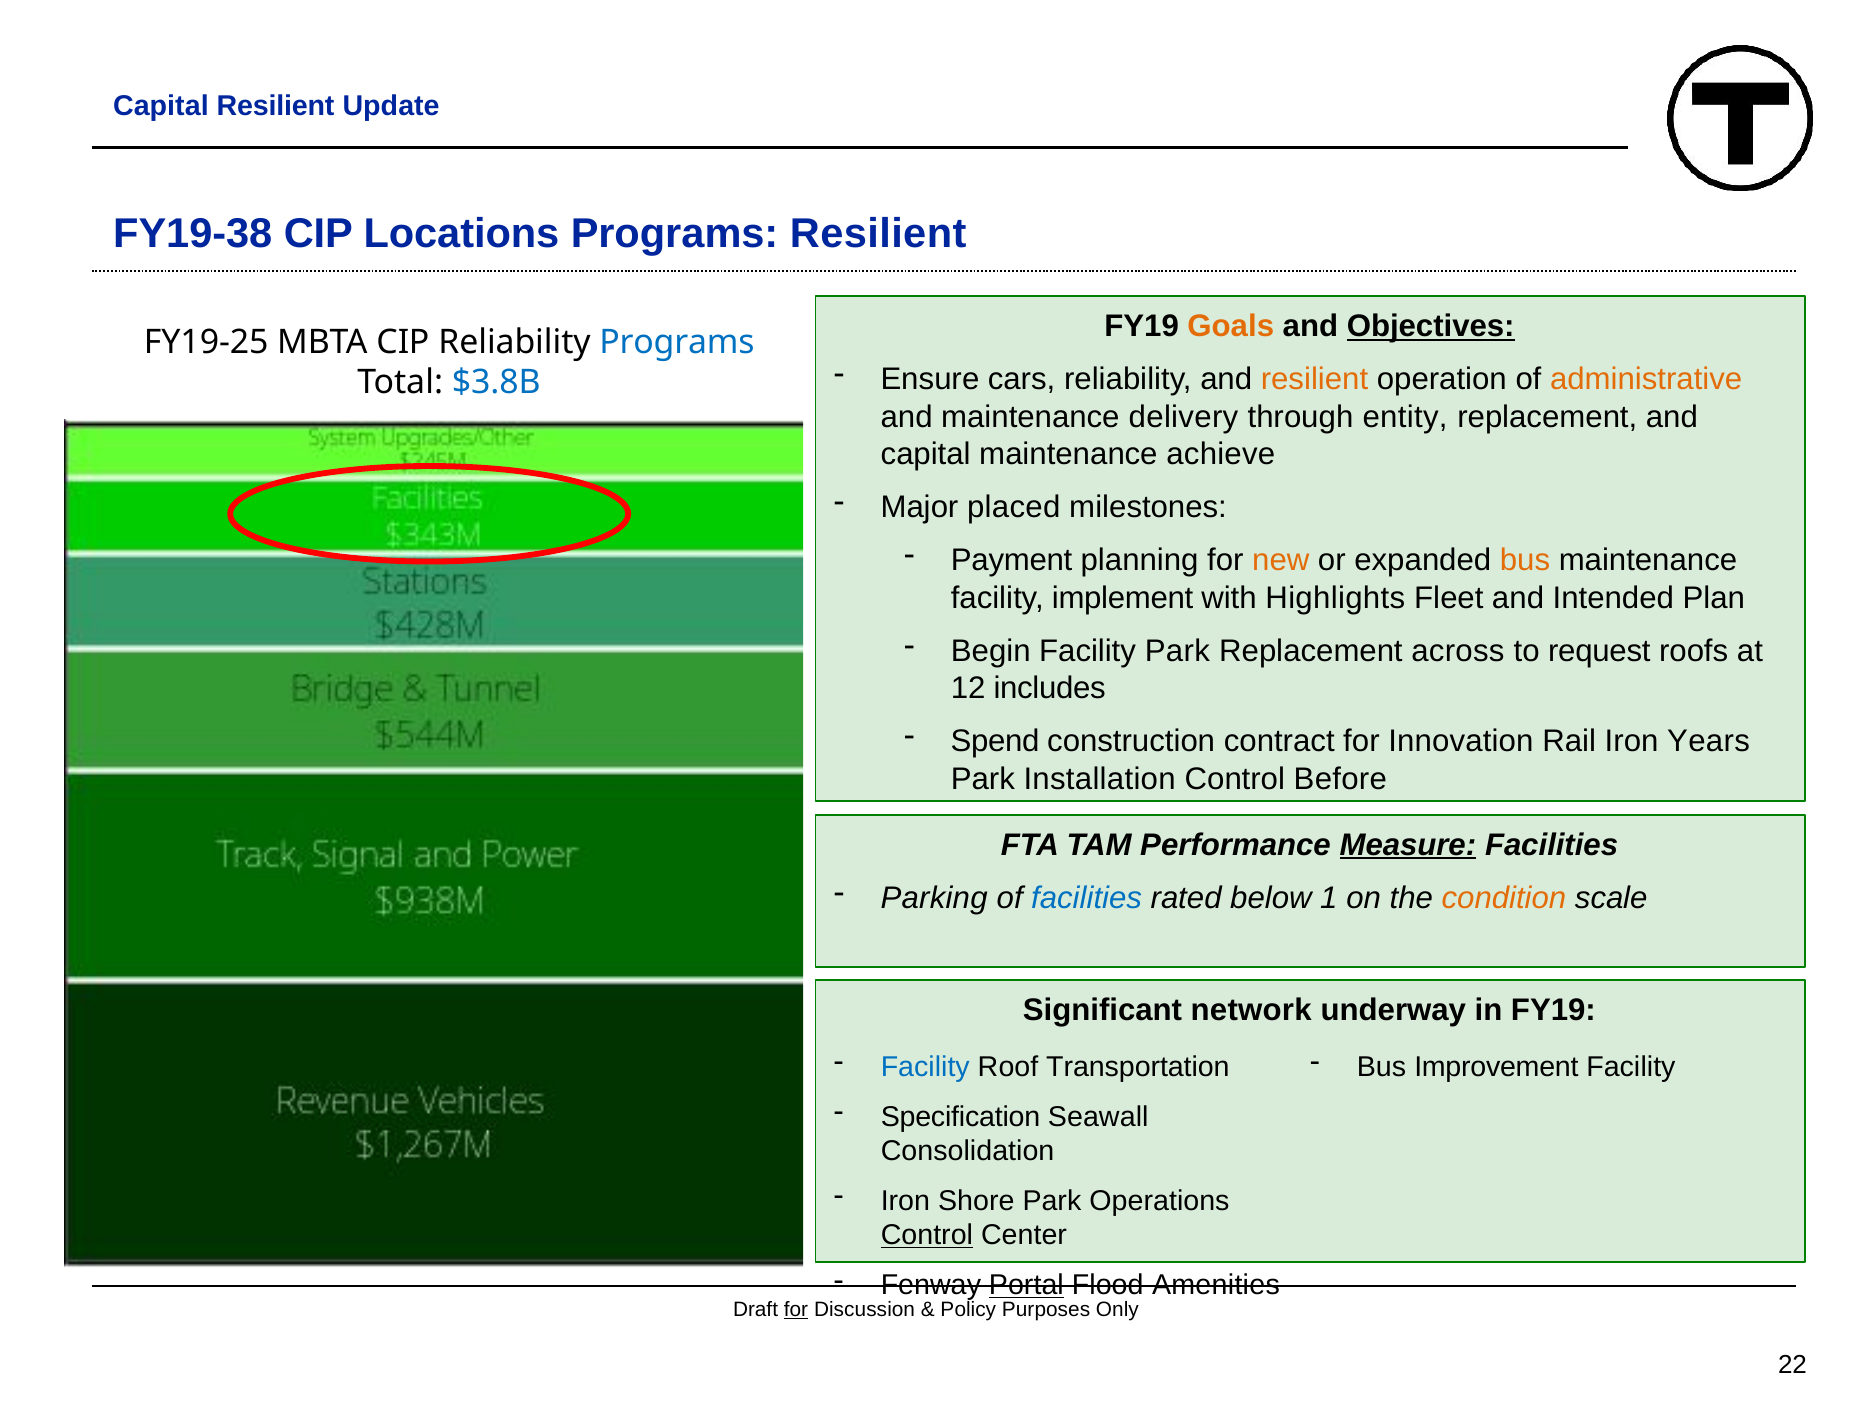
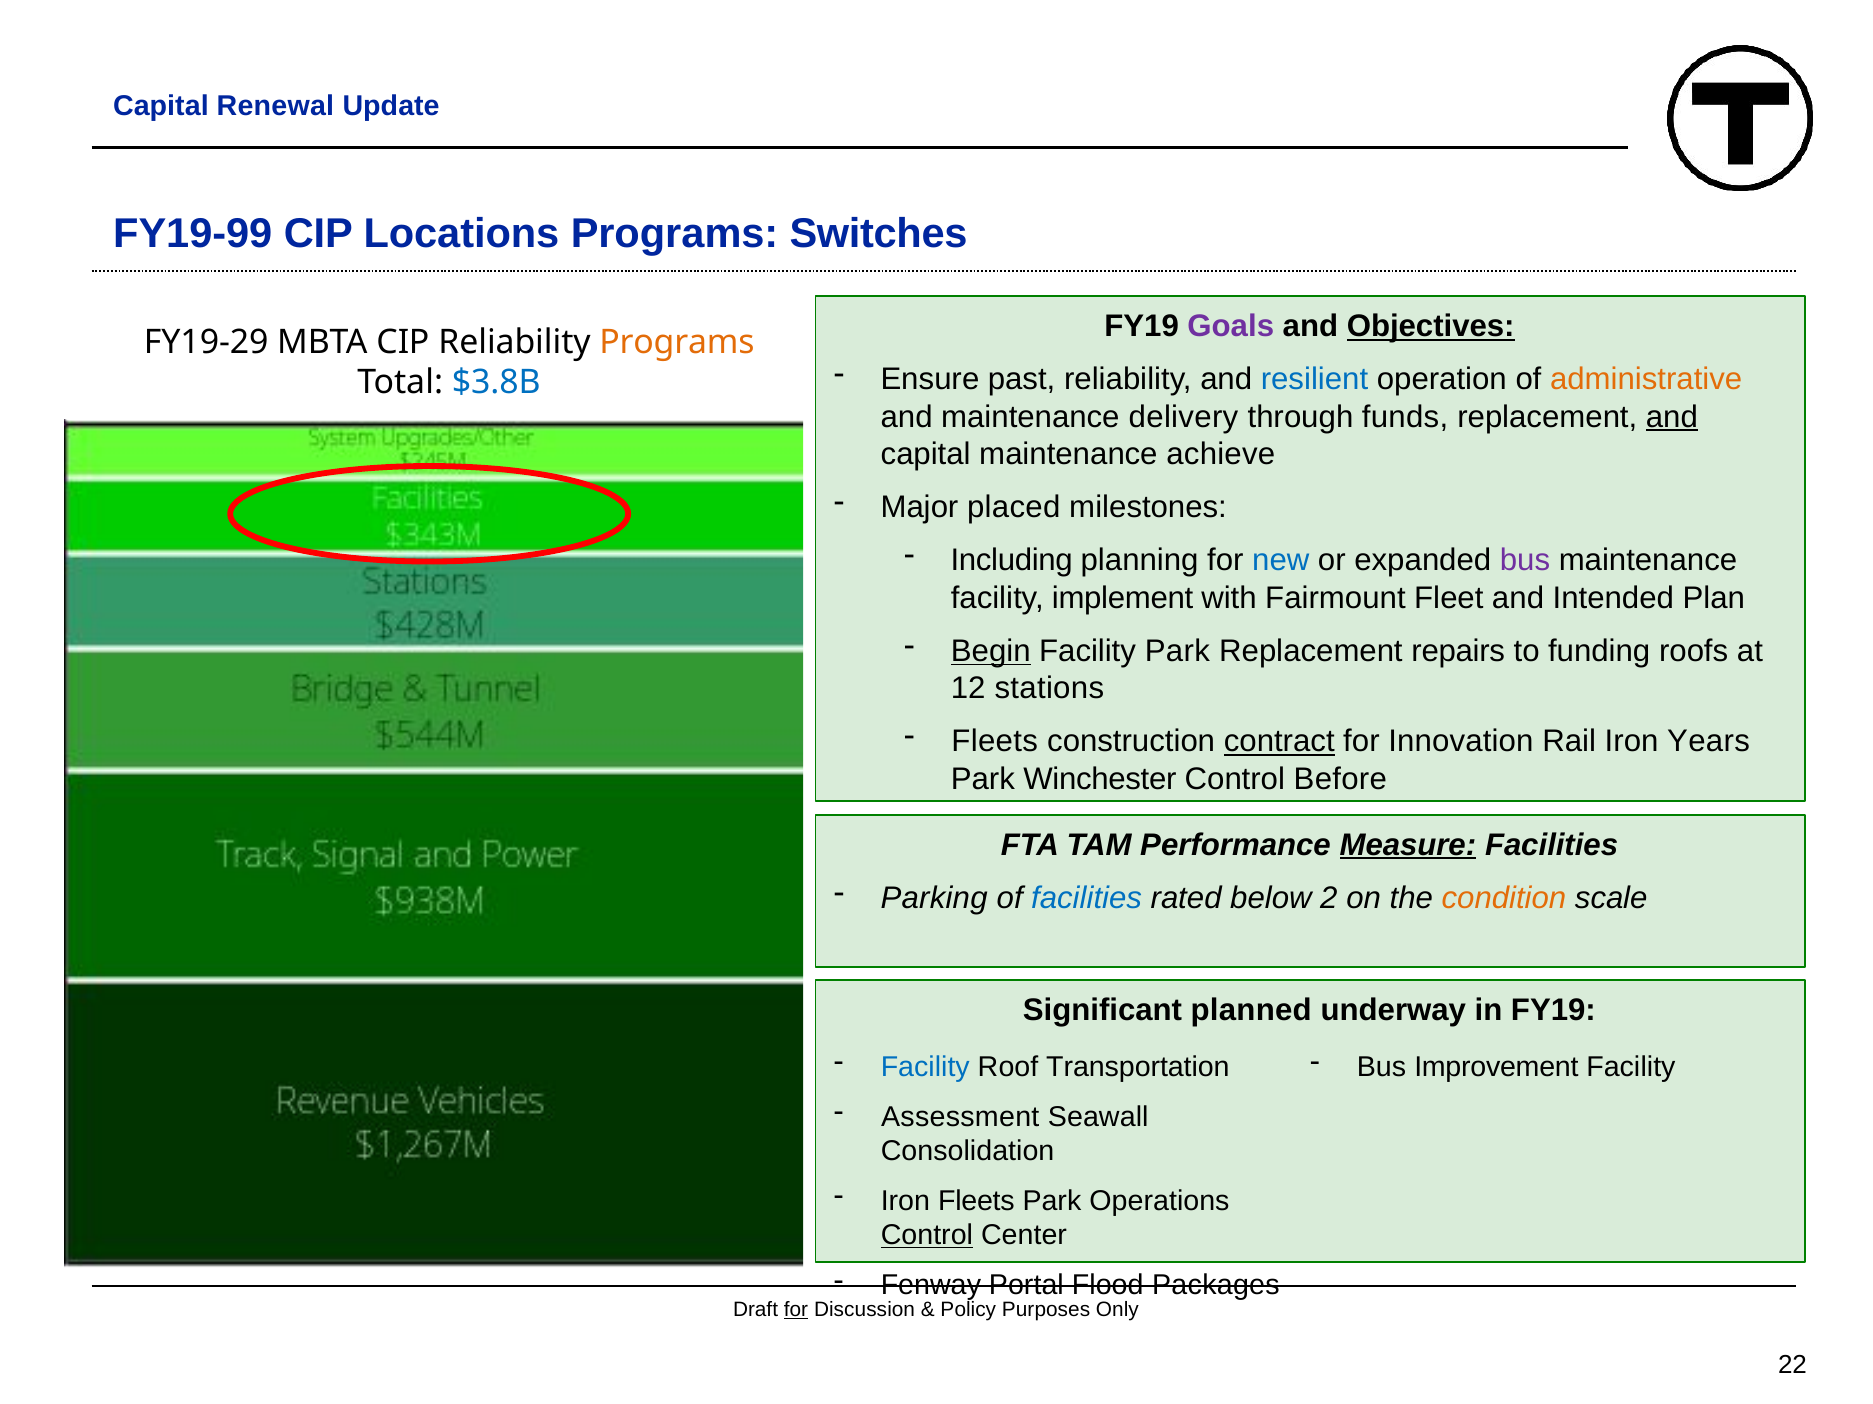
Capital Resilient: Resilient -> Renewal (275, 106)
FY19-38: FY19-38 -> FY19-99 (193, 234)
Programs Resilient: Resilient -> Switches (879, 234)
Goals colour: orange -> purple (1231, 327)
FY19-25: FY19-25 -> FY19-29 (206, 342)
Programs colour: blue -> orange (677, 342)
cars: cars -> past (1022, 380)
resilient colour: orange -> blue (1314, 380)
entity: entity -> funds (1405, 417)
and underline: none -> present (1672, 417)
Payment: Payment -> Including (1012, 561)
new colour: orange -> blue (1281, 561)
bus colour: orange -> purple (1525, 561)
Highlights: Highlights -> Fairmount (1335, 598)
Begin underline: none -> present (991, 651)
across: across -> repairs (1458, 651)
request: request -> funding (1599, 651)
includes: includes -> stations (1049, 689)
Spend: Spend -> Fleets (995, 742)
contract underline: none -> present (1279, 742)
Installation: Installation -> Winchester (1100, 779)
1: 1 -> 2 (1329, 898)
network: network -> planned (1251, 1011)
Specification: Specification -> Assessment (960, 1117)
Iron Shore: Shore -> Fleets (976, 1202)
Portal underline: present -> none (1026, 1286)
Amenities: Amenities -> Packages (1216, 1286)
